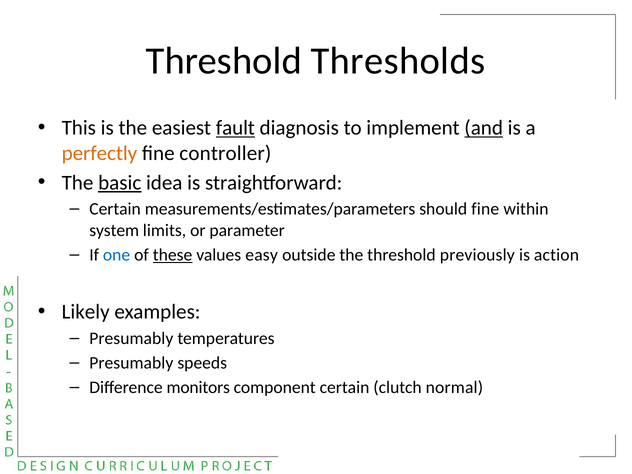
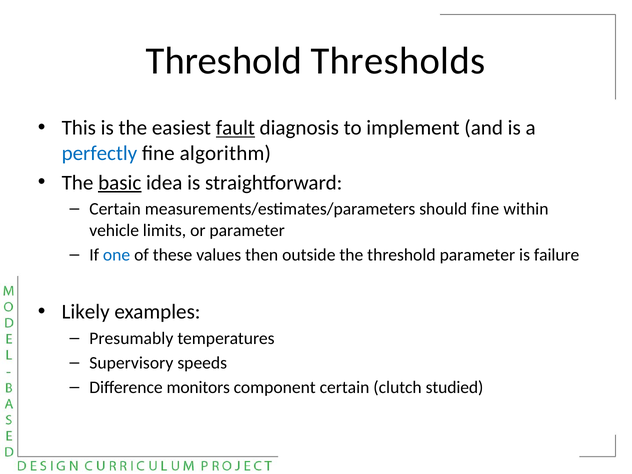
and underline: present -> none (484, 128)
perfectly colour: orange -> blue (99, 153)
controller: controller -> algorithm (225, 153)
system: system -> vehicle (114, 230)
these underline: present -> none (173, 255)
easy: easy -> then (262, 255)
threshold previously: previously -> parameter (477, 255)
action: action -> failure (557, 255)
Presumably: Presumably -> Supervisory (131, 363)
normal: normal -> studied (455, 388)
